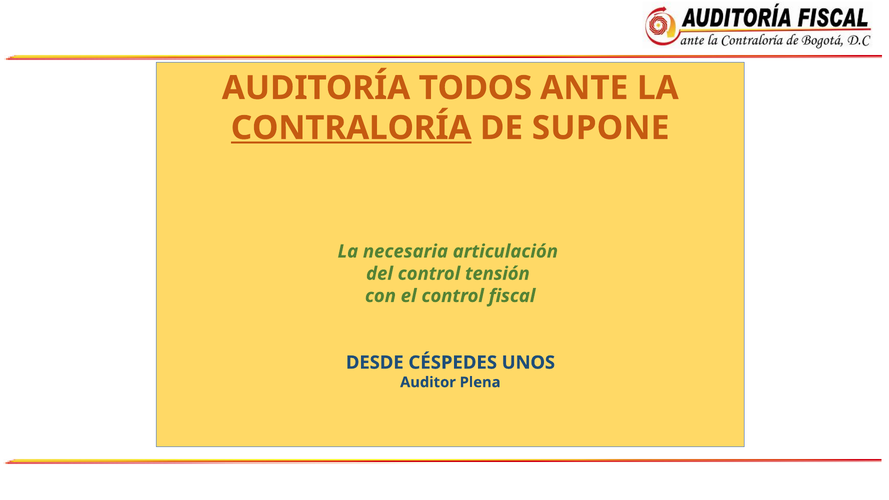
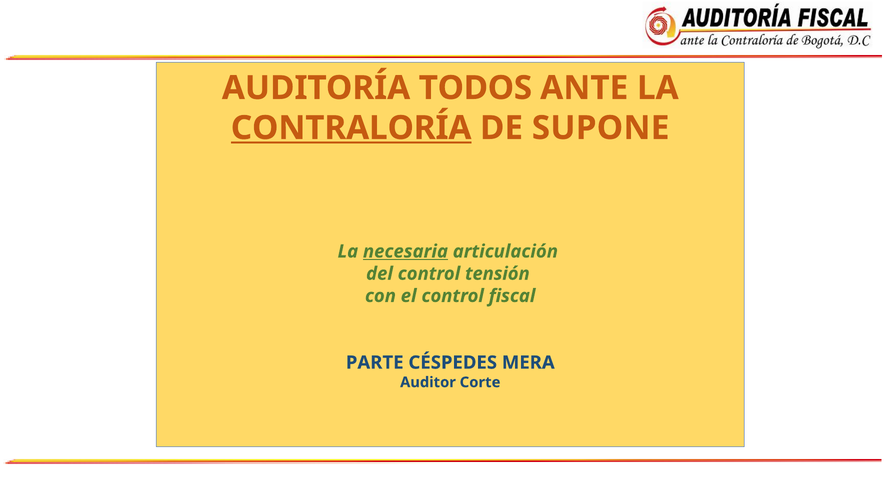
necesaria underline: none -> present (405, 251)
DESDE: DESDE -> PARTE (375, 363)
UNOS: UNOS -> MERA (528, 363)
Plena: Plena -> Corte (480, 382)
